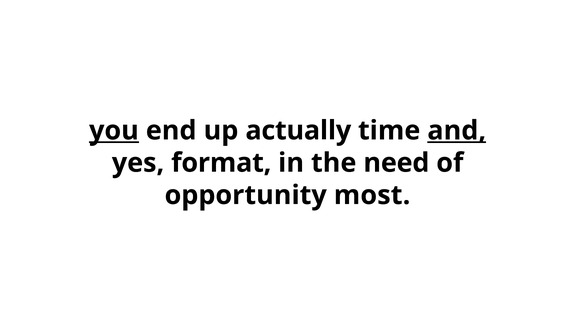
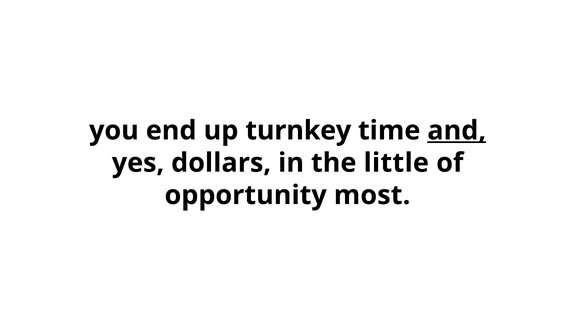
you underline: present -> none (114, 131)
actually: actually -> turnkey (298, 131)
format: format -> dollars (221, 163)
need: need -> little (396, 163)
